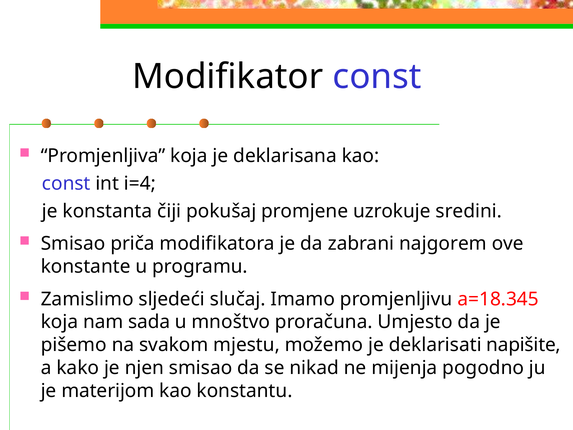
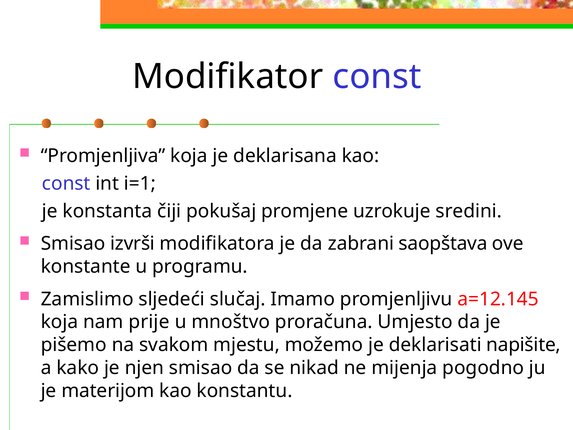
i=4: i=4 -> i=1 (140, 183)
priča: priča -> izvrši (133, 243)
najgorem: najgorem -> saopštava (443, 243)
a=18.345: a=18.345 -> a=12.145 (498, 299)
sada: sada -> prije (149, 322)
